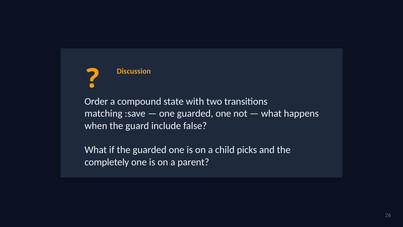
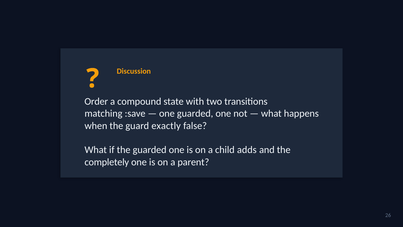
include: include -> exactly (166, 126)
picks: picks -> adds (247, 150)
